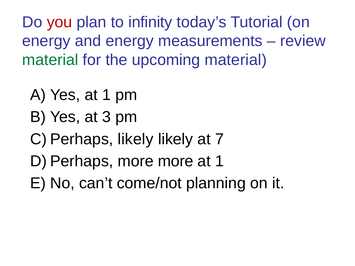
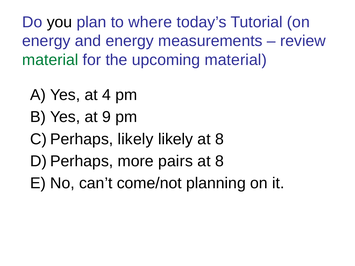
you colour: red -> black (59, 22)
infinity: infinity -> where (150, 22)
Yes at 1: 1 -> 4 (107, 95)
3: 3 -> 9 (107, 117)
likely at 7: 7 -> 8 (219, 139)
more more: more -> pairs (175, 161)
1: 1 -> 8 (219, 161)
